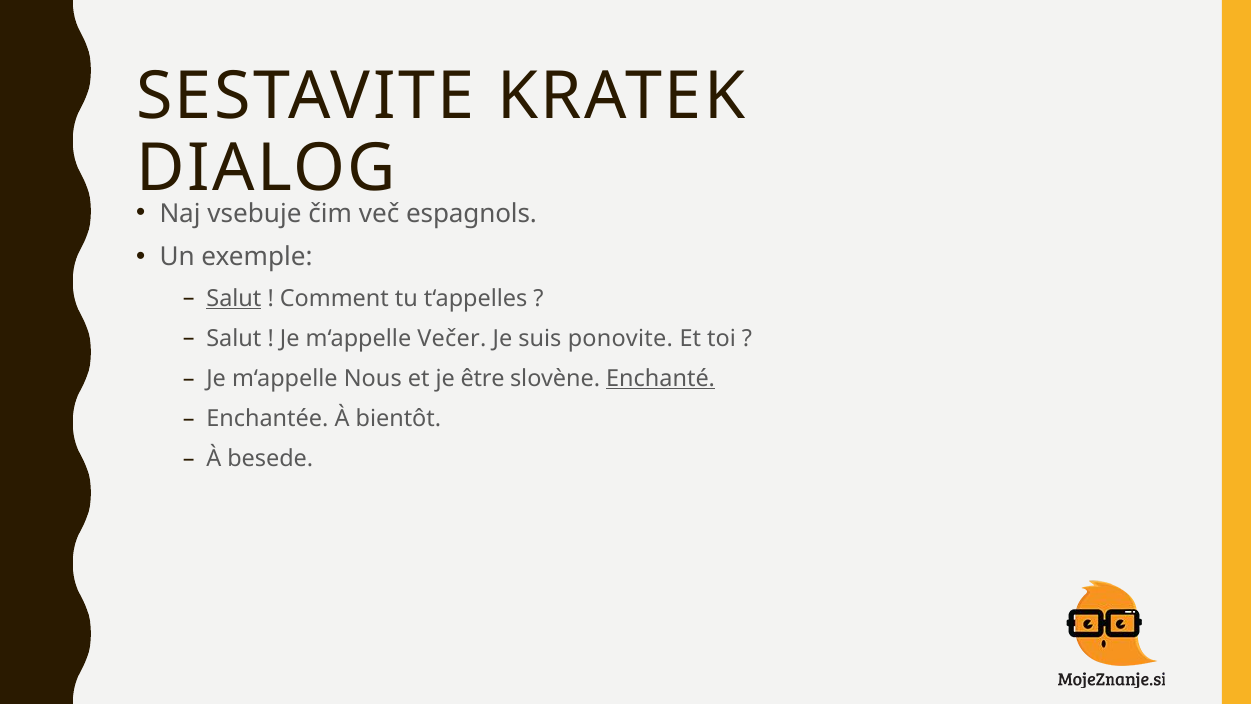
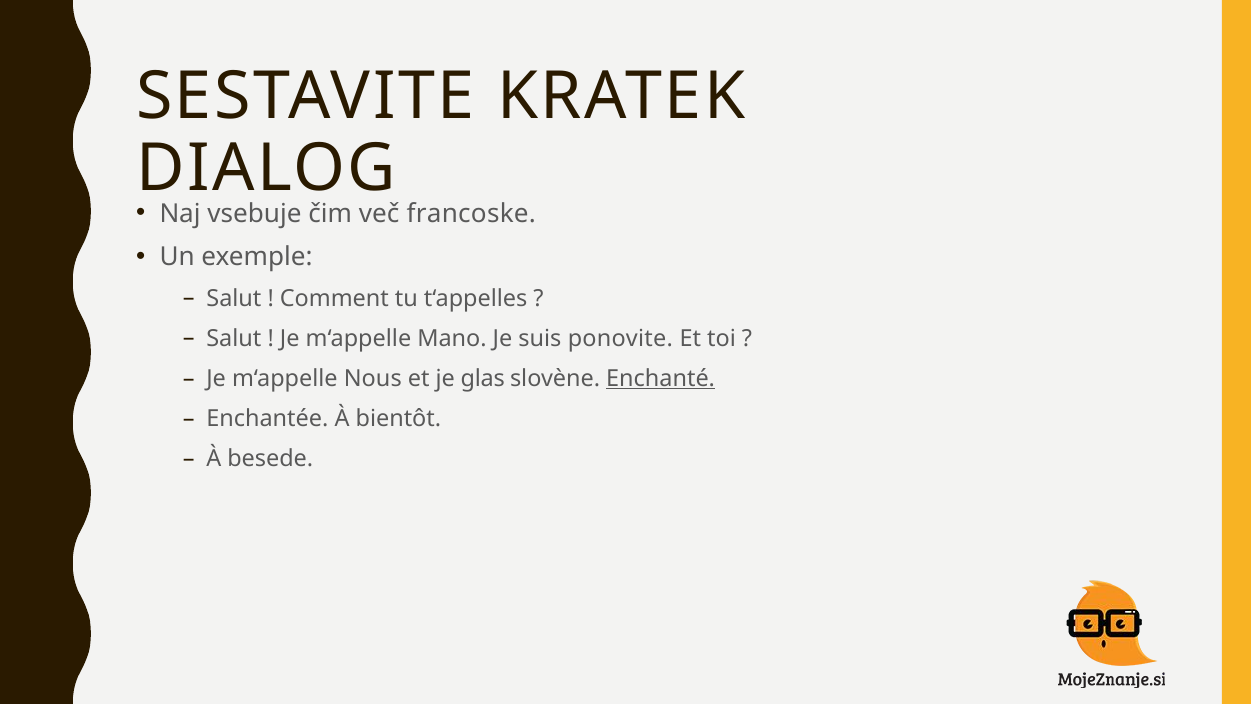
espagnols: espagnols -> francoske (471, 213)
Salut underline: present -> none (234, 298)
Večer: Večer -> Mano (452, 338)
être: être -> glas (483, 378)
